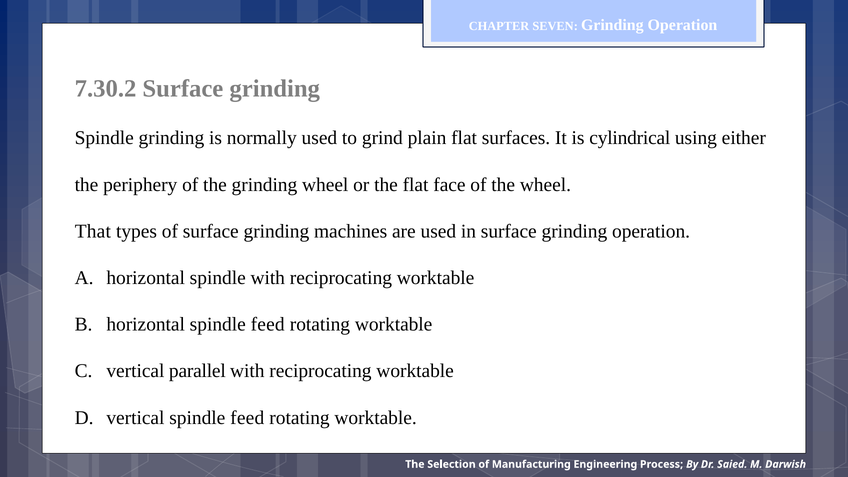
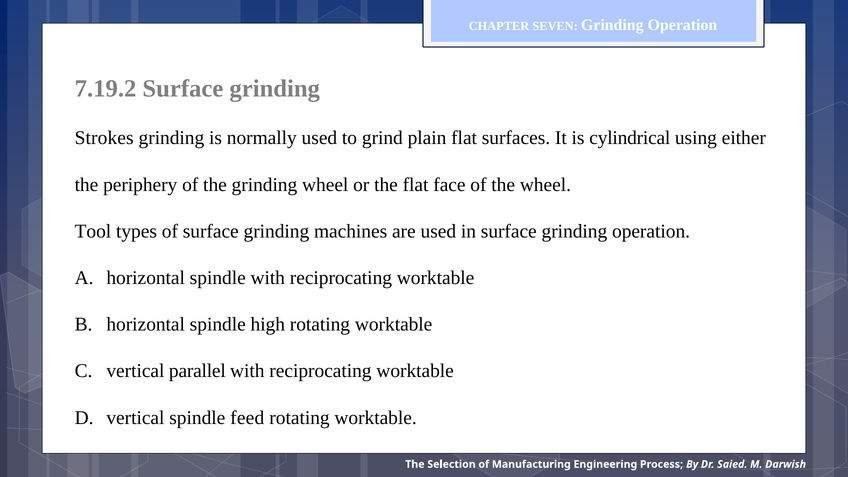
7.30.2: 7.30.2 -> 7.19.2 (106, 89)
Spindle: Spindle -> Strokes (104, 138)
That: That -> Tool (93, 231)
horizontal spindle feed: feed -> high (268, 324)
